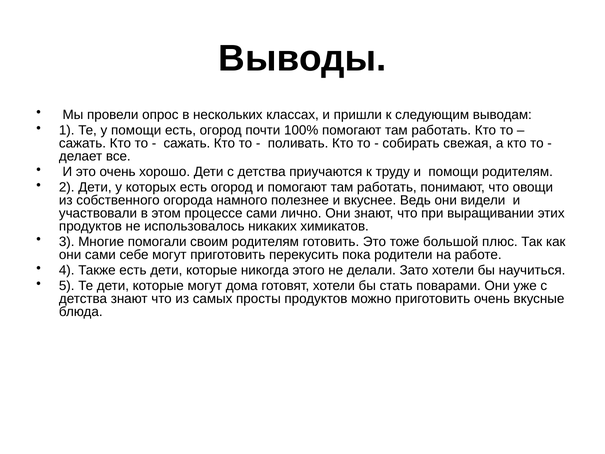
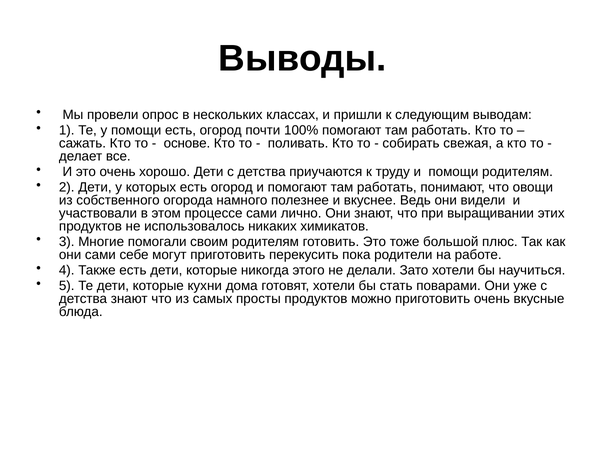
сажать: сажать -> основе (187, 143)
которые могут: могут -> кухни (205, 286)
